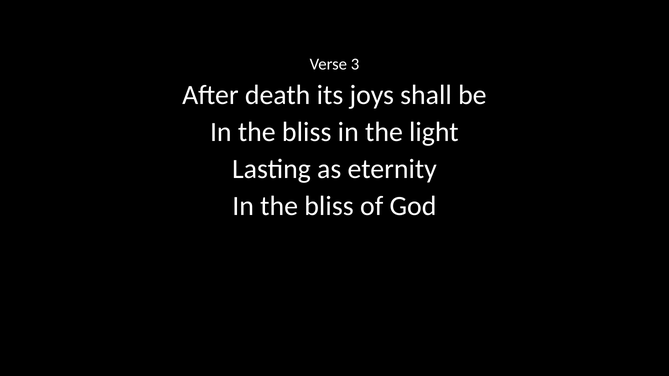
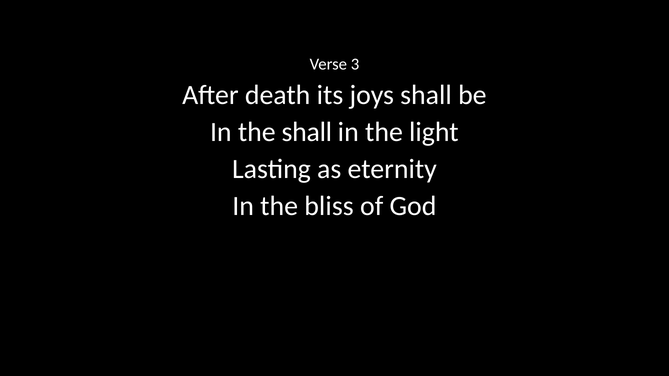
bliss: bliss -> shall (307, 132)
